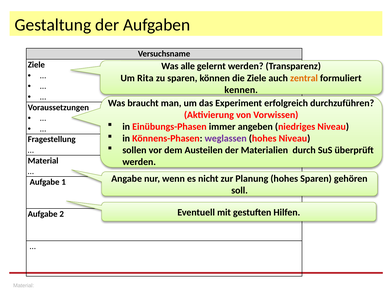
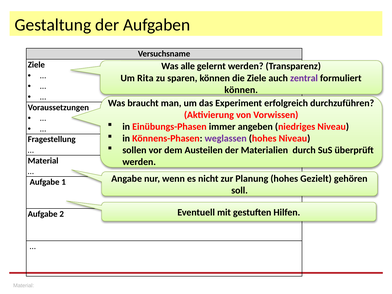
zentral colour: orange -> purple (304, 78)
kennen: kennen -> können (241, 90)
hohes Sparen: Sparen -> Gezielt (316, 179)
